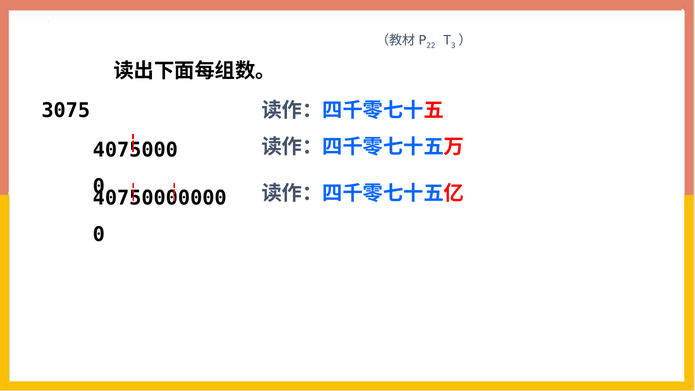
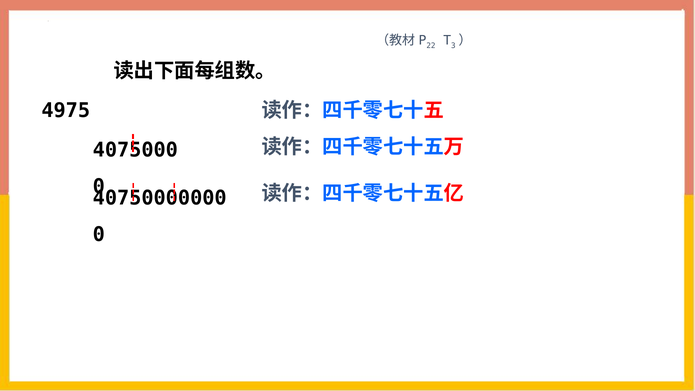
3075: 3075 -> 4975 (66, 111)
